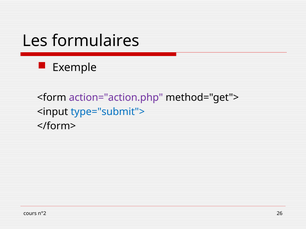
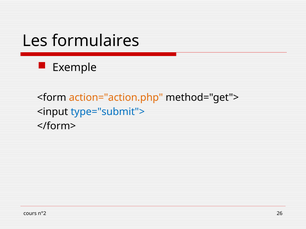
action="action.php colour: purple -> orange (116, 98)
